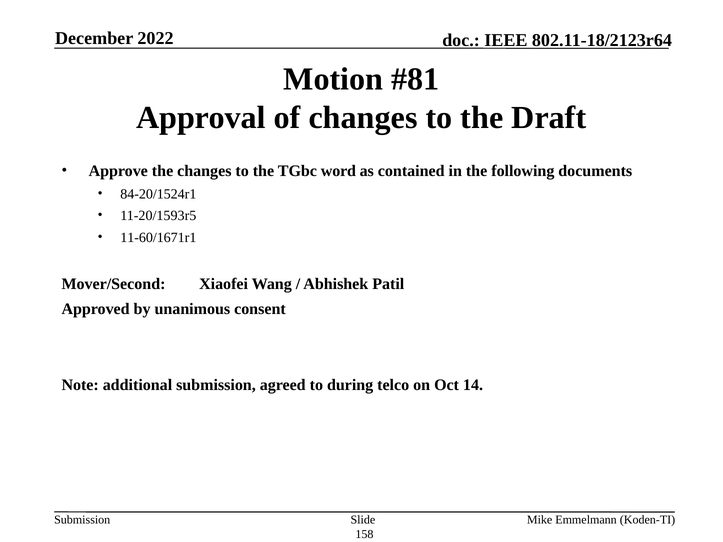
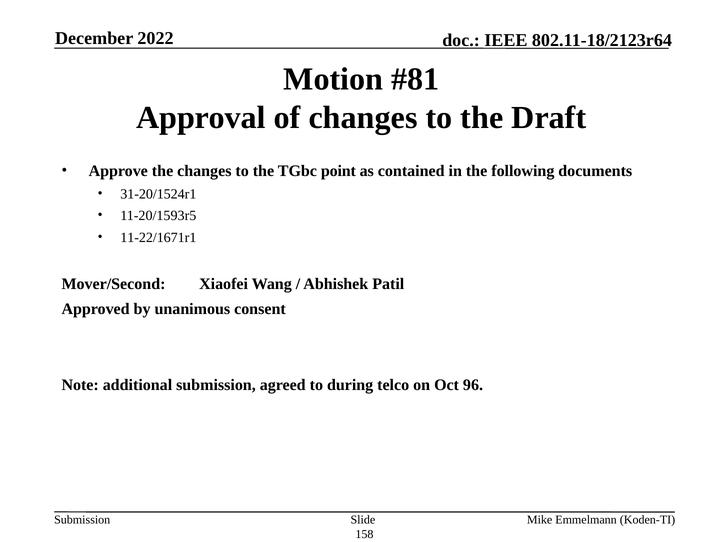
word: word -> point (338, 171)
84-20/1524r1: 84-20/1524r1 -> 31-20/1524r1 (158, 194)
11-60/1671r1: 11-60/1671r1 -> 11-22/1671r1 (158, 238)
14: 14 -> 96 (473, 385)
